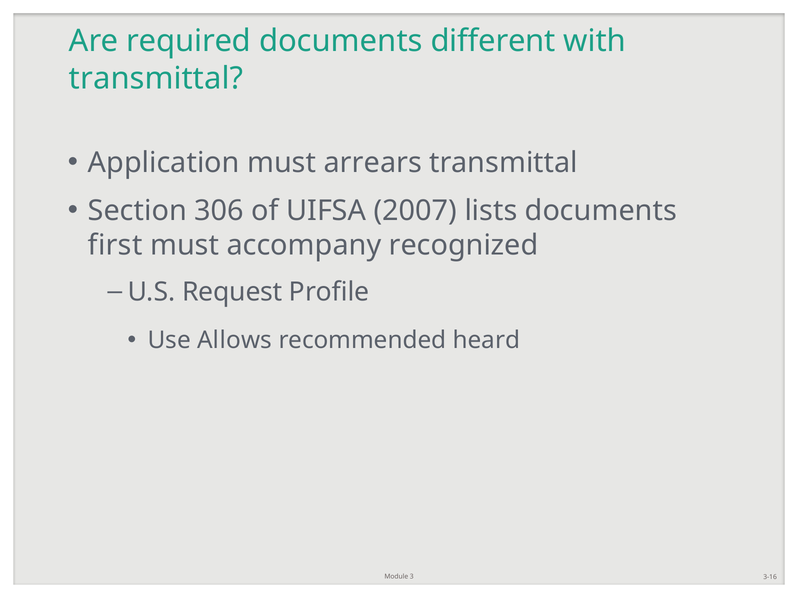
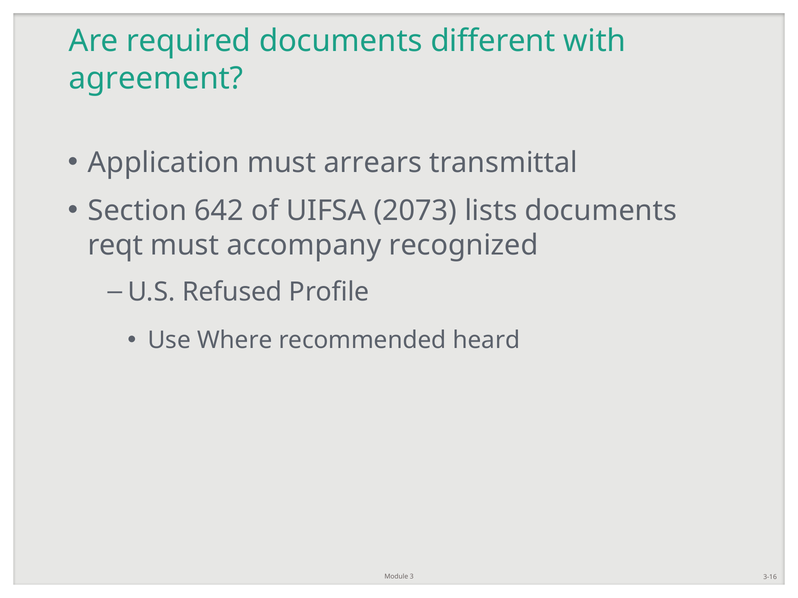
transmittal: transmittal -> agreement (156, 78)
306: 306 -> 642 (219, 211)
2007: 2007 -> 2073 (415, 211)
first: first -> reqt (115, 246)
Request: Request -> Refused (232, 292)
Allows: Allows -> Where (235, 341)
